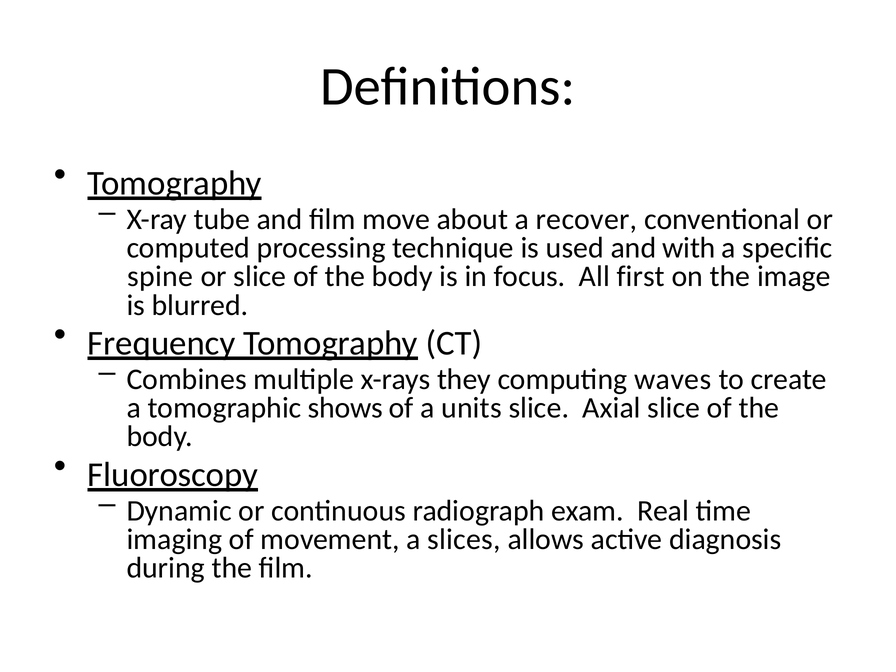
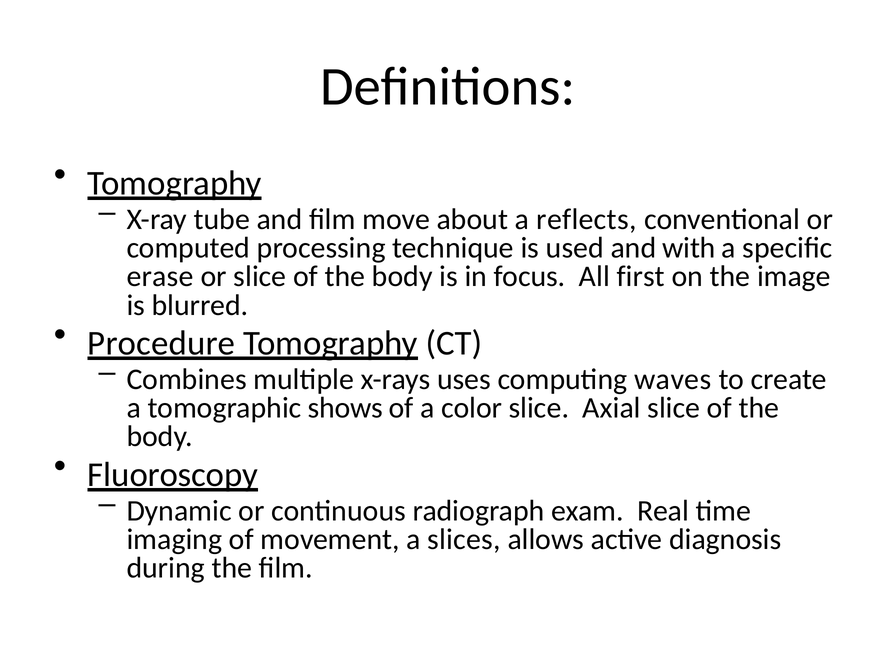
recover: recover -> reflects (586, 219)
spine: spine -> erase (160, 277)
Frequency: Frequency -> Procedure (161, 343)
they: they -> uses (464, 379)
units: units -> color (472, 408)
